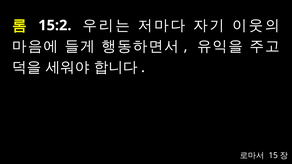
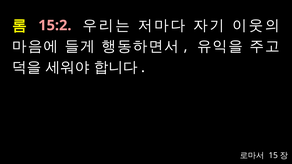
15:2 colour: white -> pink (55, 25)
